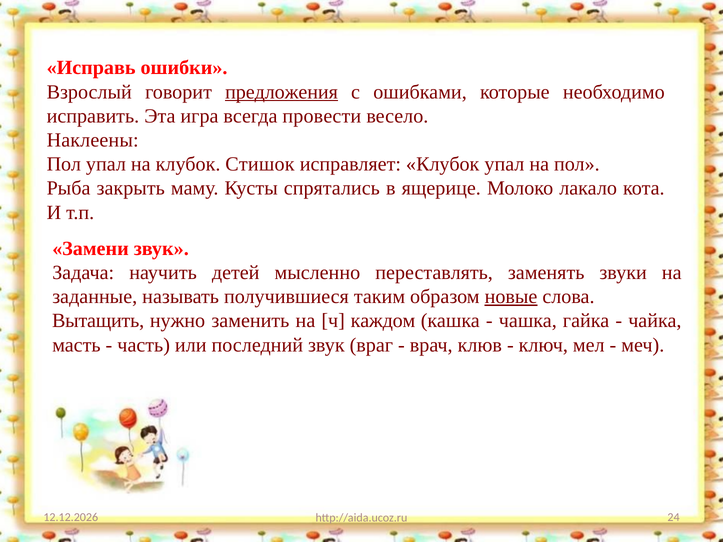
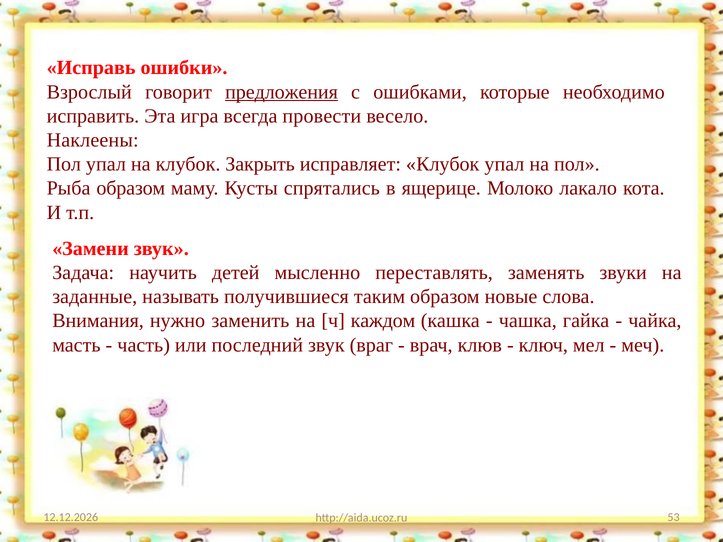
Стишок: Стишок -> Закрыть (260, 164)
Рыба закрыть: закрыть -> образом (131, 188)
новые underline: present -> none (511, 297)
Вытащить: Вытащить -> Внимания (98, 321)
24: 24 -> 53 (674, 518)
